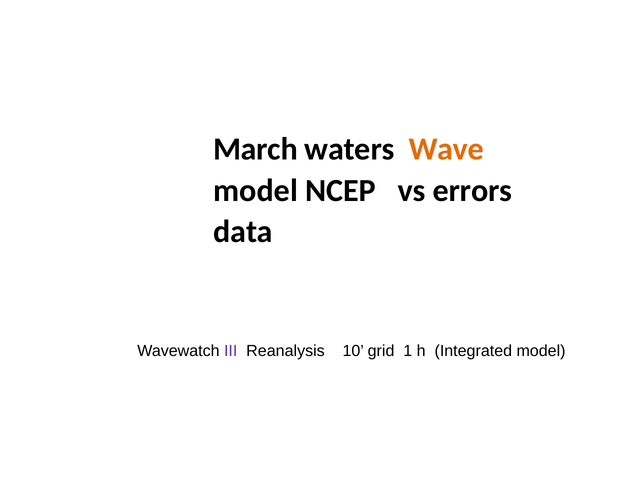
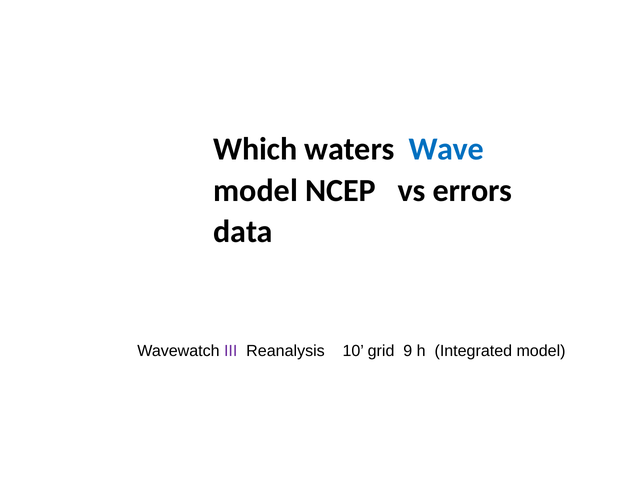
March: March -> Which (255, 149)
Wave colour: orange -> blue (446, 149)
1: 1 -> 9 (408, 351)
